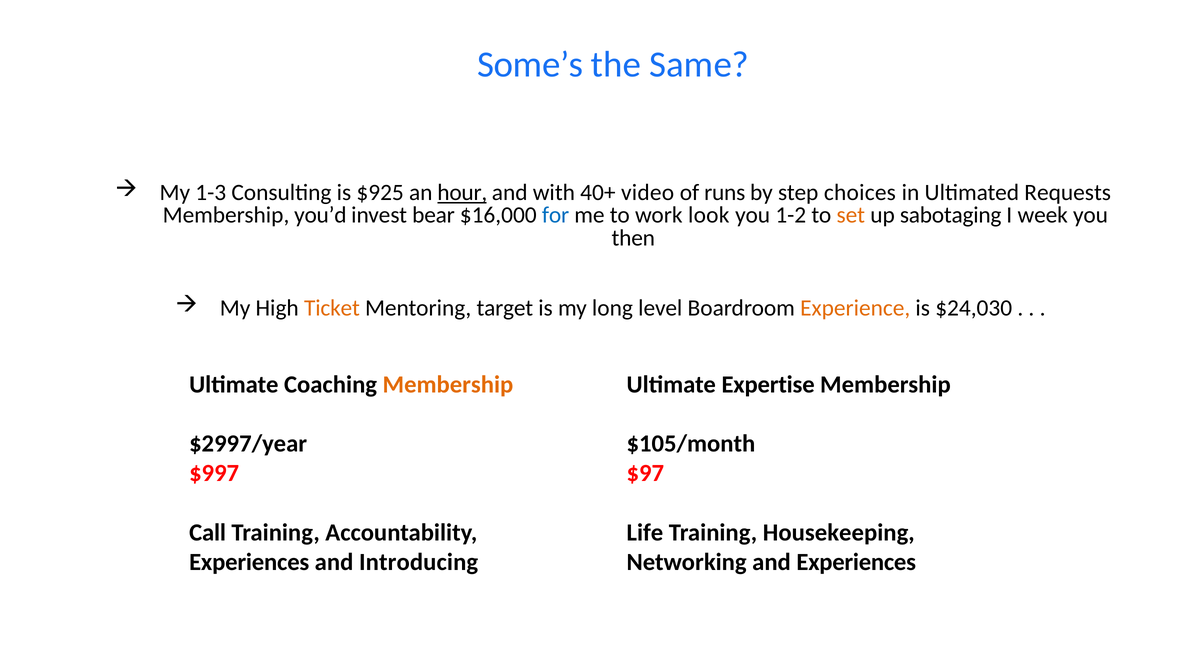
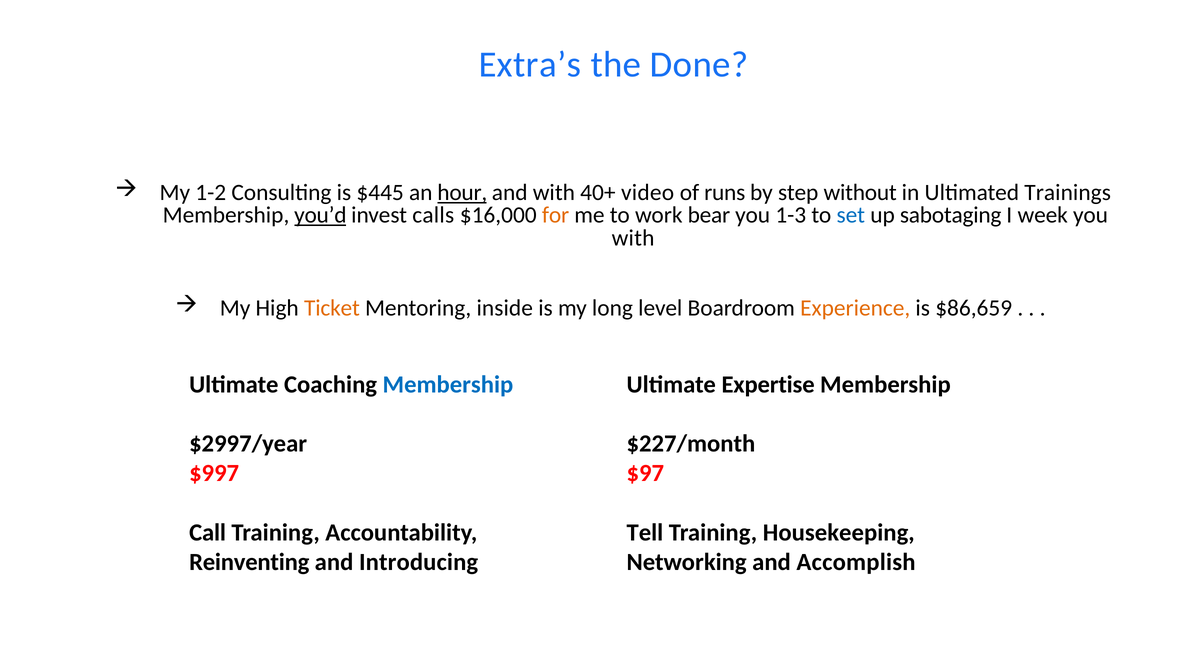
Some’s: Some’s -> Extra’s (530, 64)
Same: Same -> Done (699, 64)
1-3: 1-3 -> 1-2 (211, 193)
$925: $925 -> $445 (380, 193)
choices: choices -> without (860, 193)
Requests: Requests -> Trainings (1068, 193)
you’d underline: none -> present (320, 215)
bear: bear -> calls (433, 215)
for colour: blue -> orange (556, 215)
look: look -> bear (709, 215)
1-2: 1-2 -> 1-3 (791, 215)
set colour: orange -> blue (851, 215)
then: then -> with (633, 238)
target: target -> inside (505, 308)
$24,030: $24,030 -> $86,659 (974, 308)
Membership colour: orange -> blue (448, 385)
$105/month: $105/month -> $227/month (691, 444)
Life: Life -> Tell (645, 533)
Experiences: Experiences -> Reinventing (249, 562)
and Experiences: Experiences -> Accomplish (856, 562)
